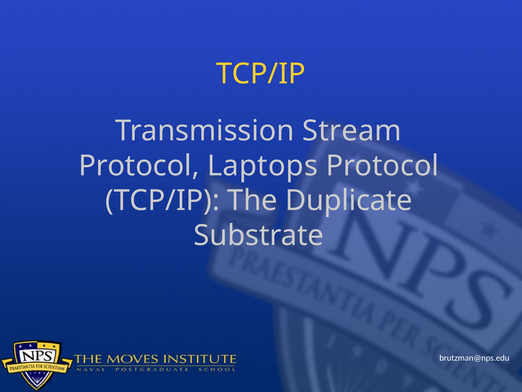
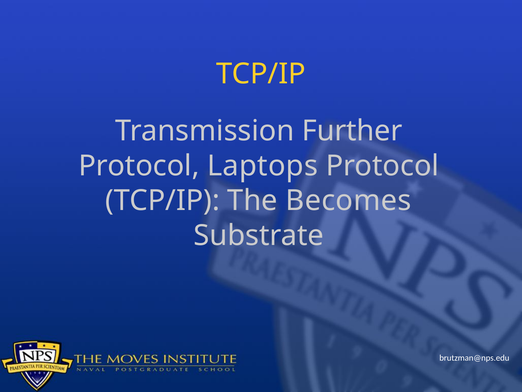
Stream: Stream -> Further (352, 131)
Duplicate: Duplicate -> Becomes (349, 200)
